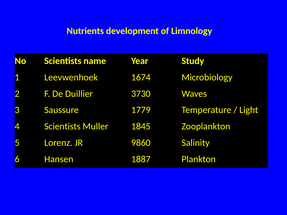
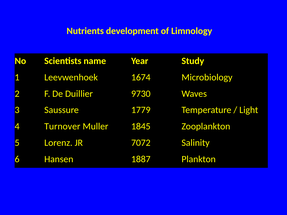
3730: 3730 -> 9730 (141, 94)
4 Scientists: Scientists -> Turnover (62, 127)
9860: 9860 -> 7072 (141, 143)
